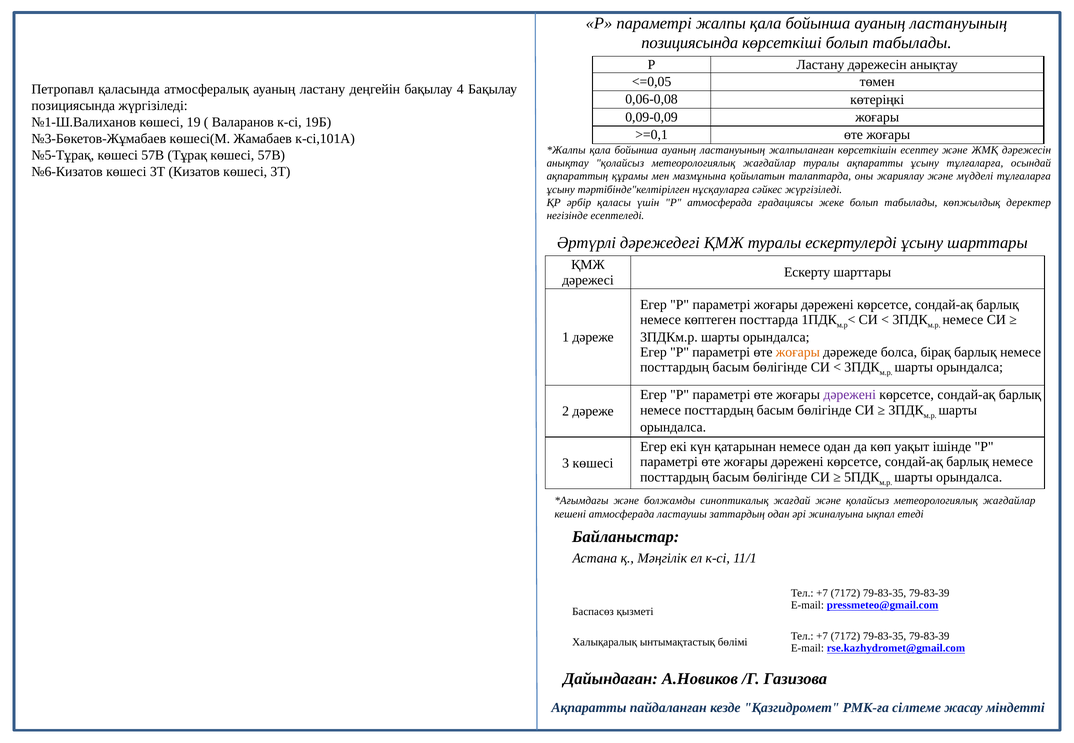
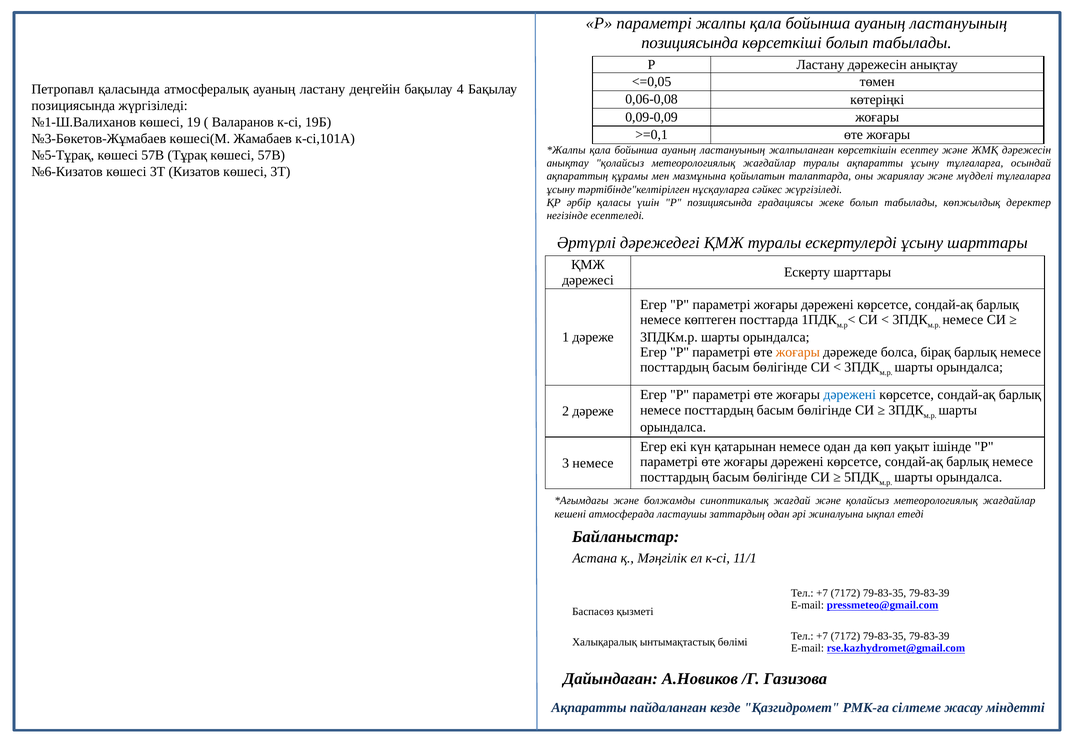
Р атмосферада: атмосферада -> позициясында (720, 203)
дәрежені colour: purple -> blue (850, 395)
3 көшесі: көшесі -> немесе (593, 463)
